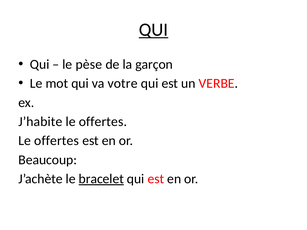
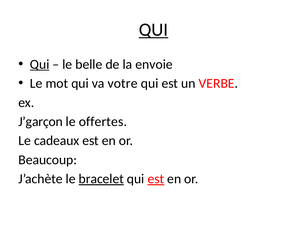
Qui underline: none -> present (40, 64)
pèse: pèse -> belle (89, 64)
garçon: garçon -> envoie (154, 64)
J’habite: J’habite -> J’garçon (41, 122)
offertes: offertes -> cadeaux (57, 141)
est underline: none -> present (156, 179)
